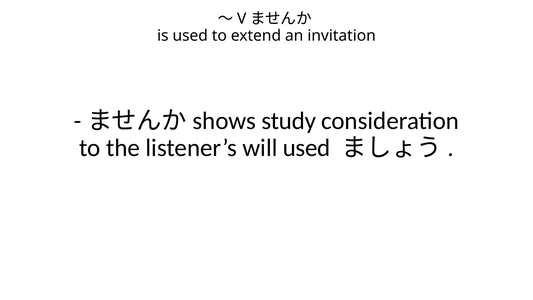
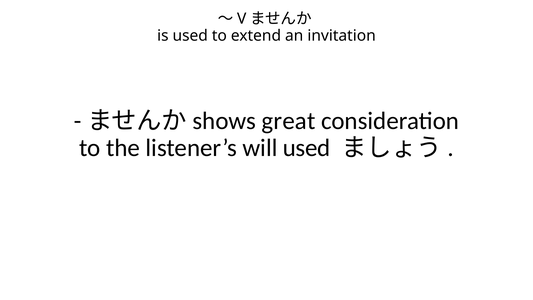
study: study -> great (288, 121)
